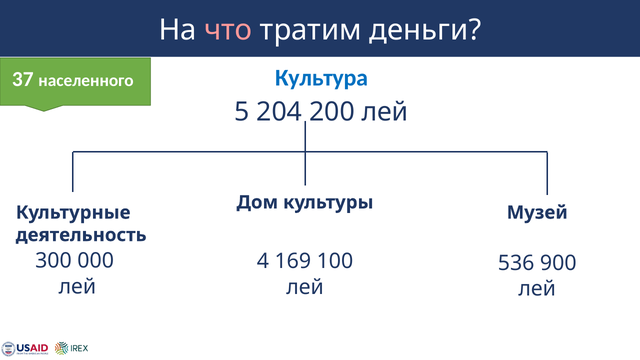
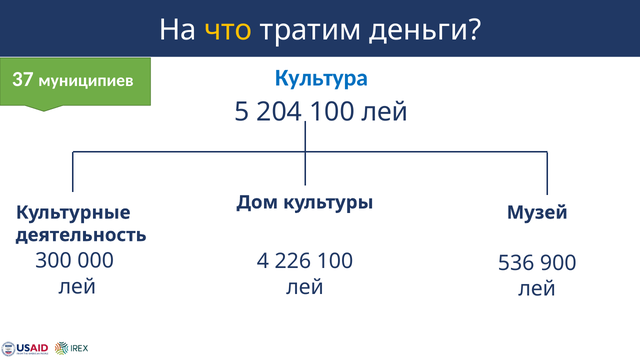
что colour: pink -> yellow (228, 30)
населенного: населенного -> муниципиев (86, 81)
204 200: 200 -> 100 (332, 112)
169: 169 -> 226 (293, 261)
